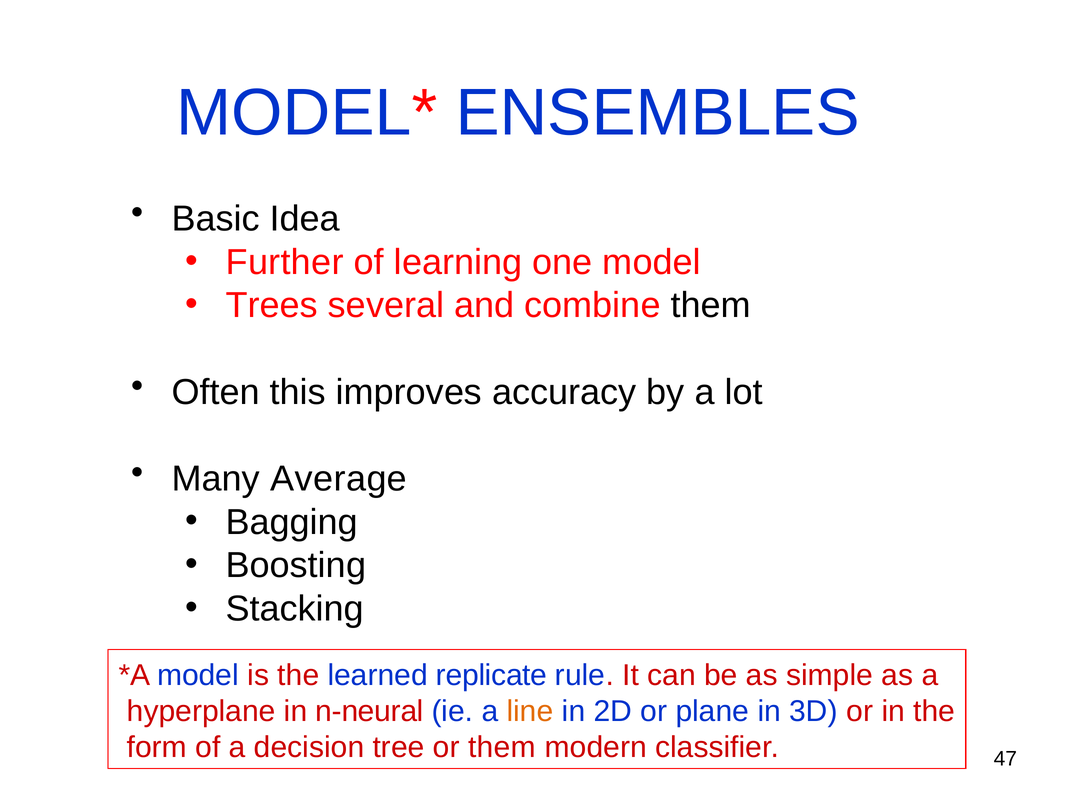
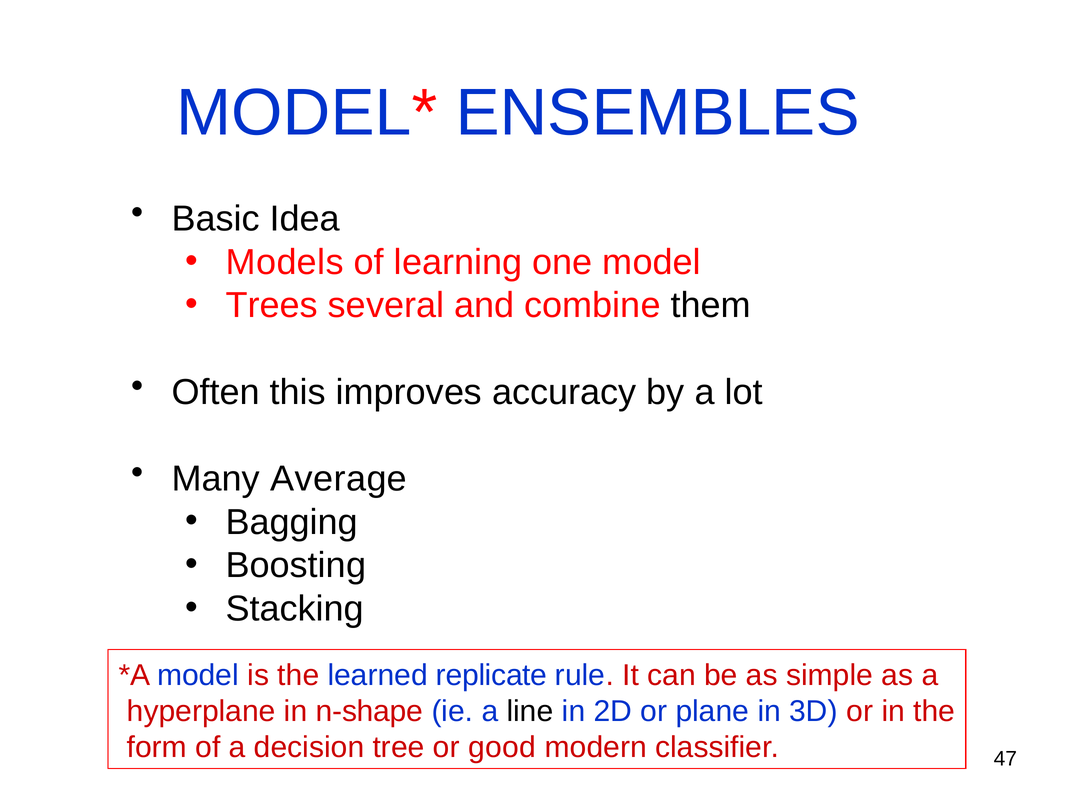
Further: Further -> Models (285, 262)
n-neural: n-neural -> n-shape (369, 711)
line colour: orange -> black (530, 711)
or them: them -> good (502, 747)
